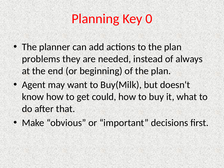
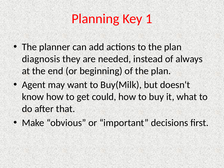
0: 0 -> 1 (149, 19)
problems: problems -> diagnosis (41, 59)
